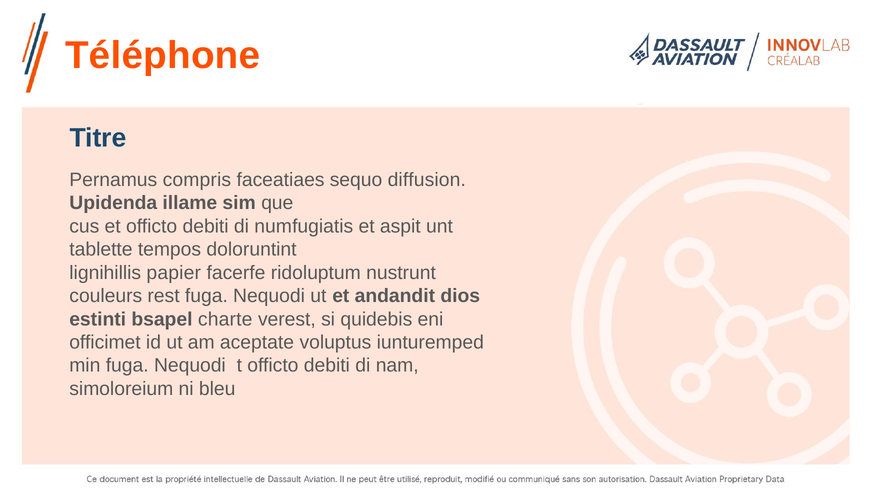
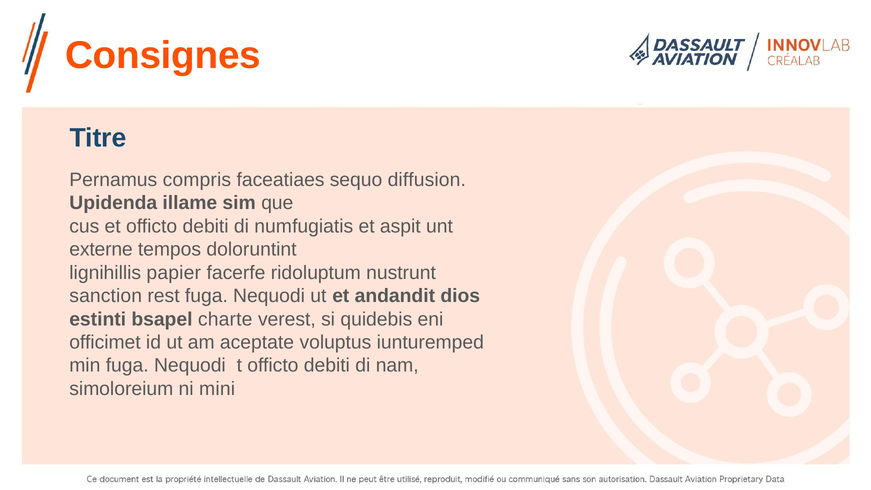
Téléphone: Téléphone -> Consignes (163, 56)
tablette: tablette -> externe (101, 249)
couleurs: couleurs -> sanction (106, 296)
bleu: bleu -> mini (217, 389)
